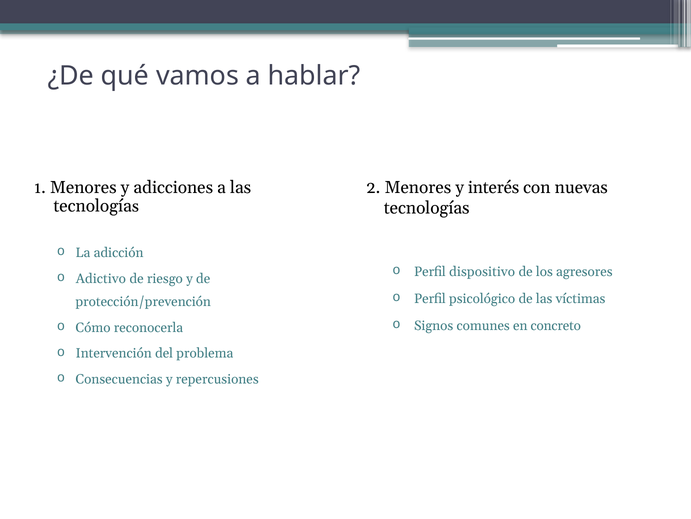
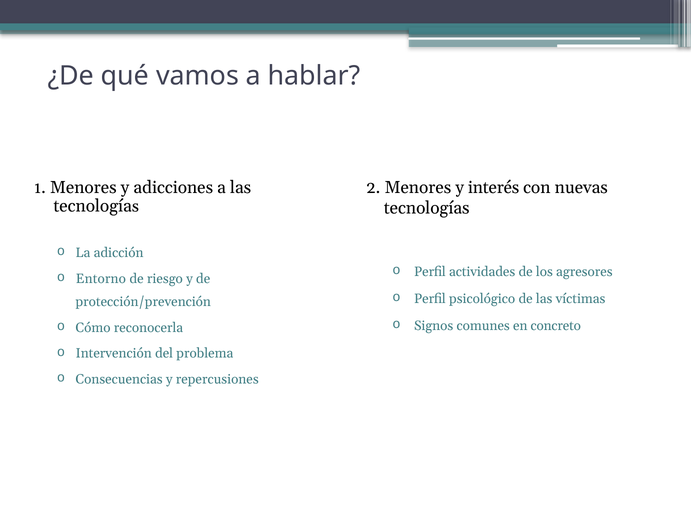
dispositivo: dispositivo -> actividades (482, 271)
Adictivo: Adictivo -> Entorno (101, 278)
